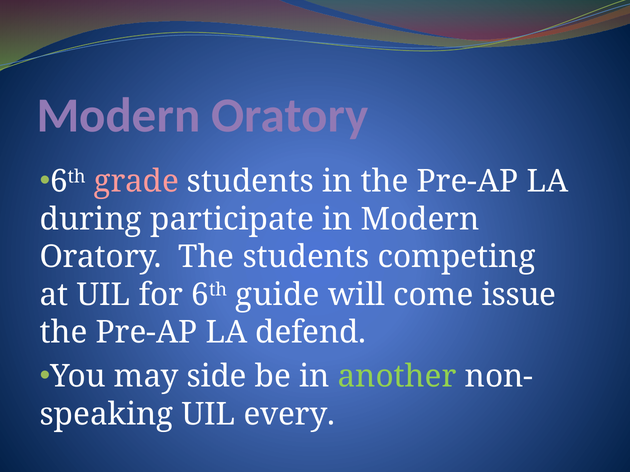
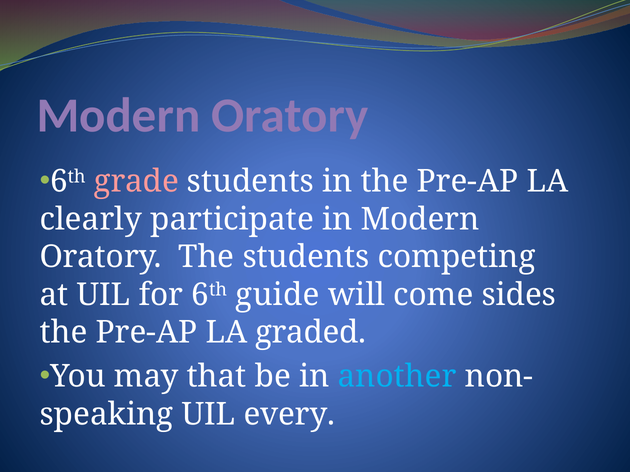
during: during -> clearly (91, 220)
issue: issue -> sides (519, 295)
defend: defend -> graded (311, 333)
side: side -> that (217, 377)
another colour: light green -> light blue (397, 377)
